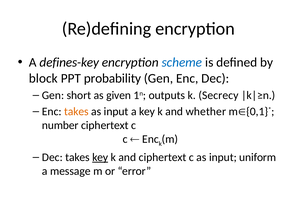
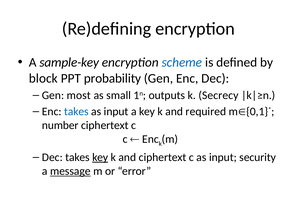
defines-key: defines-key -> sample-key (69, 62)
short: short -> most (79, 95)
given: given -> small (119, 95)
takes colour: orange -> blue (76, 111)
whether: whether -> required (206, 111)
uniform: uniform -> security (258, 157)
message underline: none -> present (70, 171)
